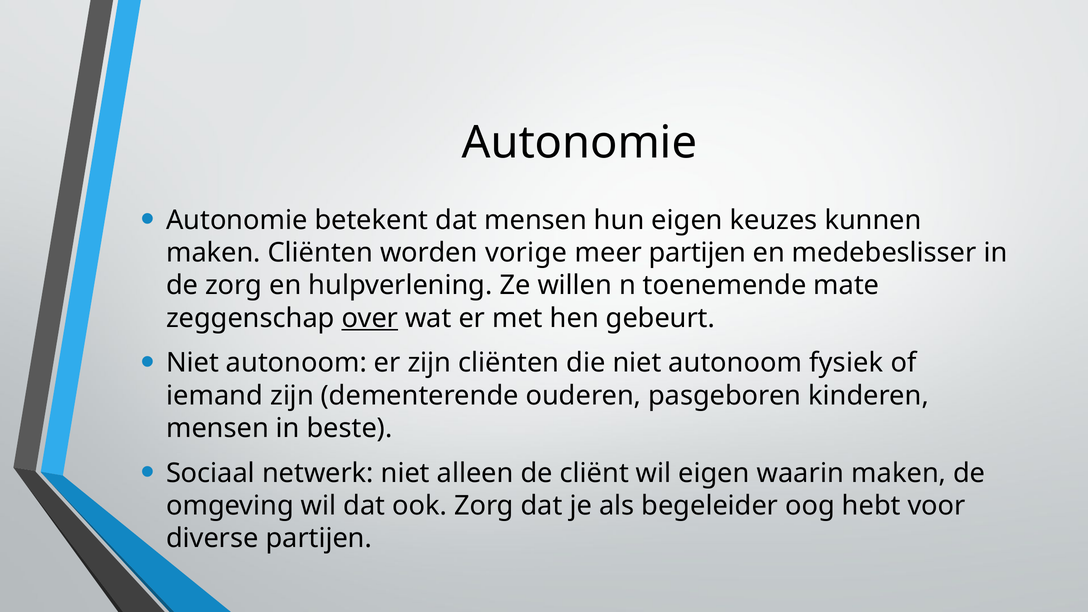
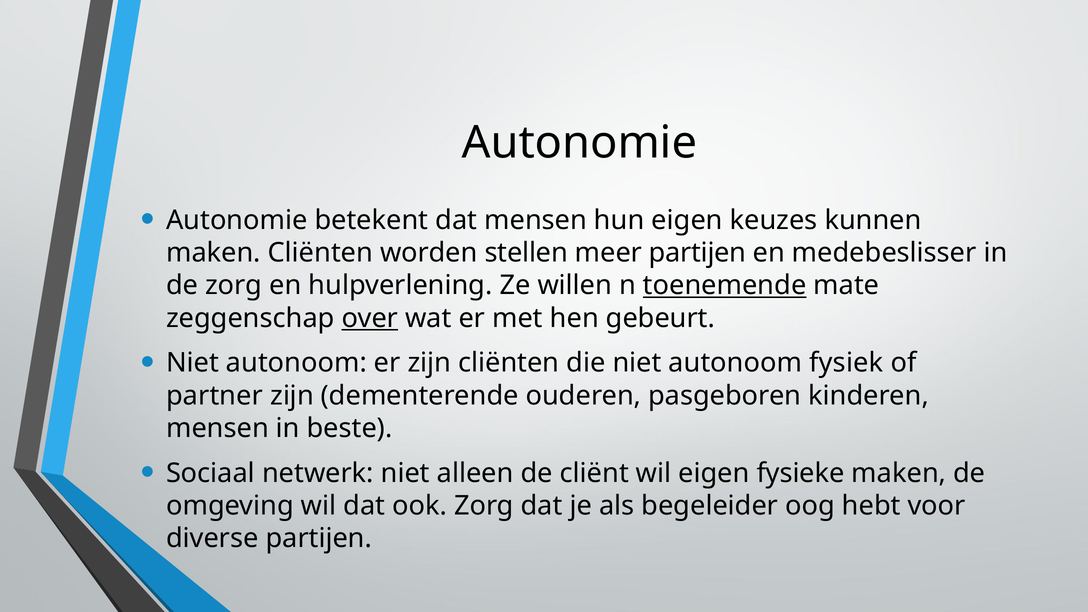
vorige: vorige -> stellen (526, 253)
toenemende underline: none -> present (725, 285)
iemand: iemand -> partner (215, 396)
waarin: waarin -> fysieke (801, 473)
